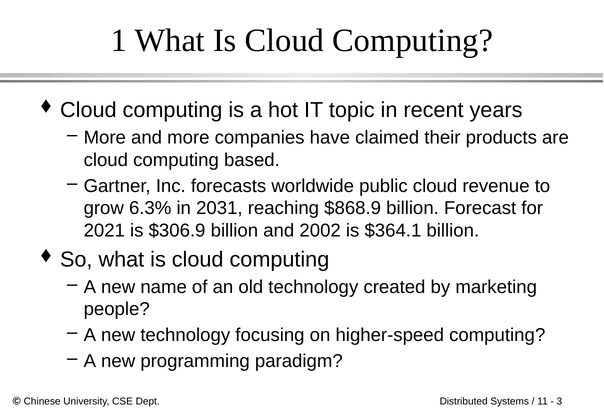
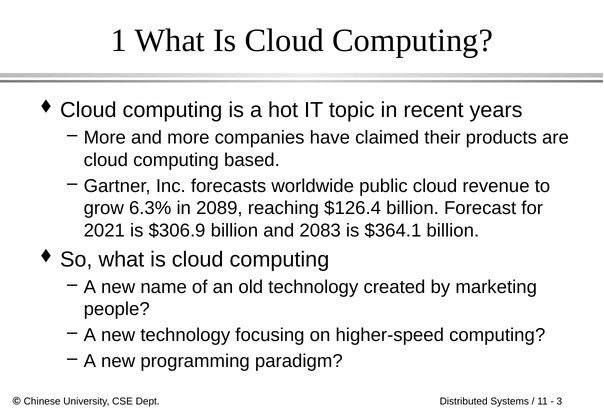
2031: 2031 -> 2089 (219, 208)
$868.9: $868.9 -> $126.4 (353, 208)
2002: 2002 -> 2083 (320, 231)
